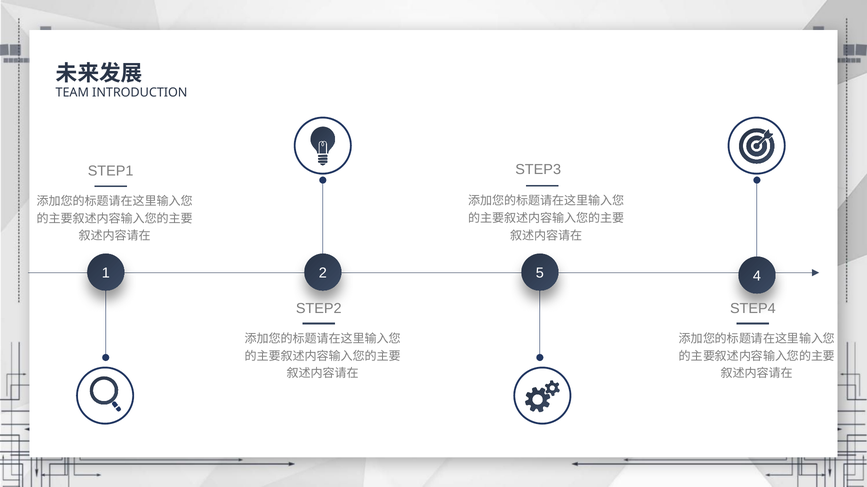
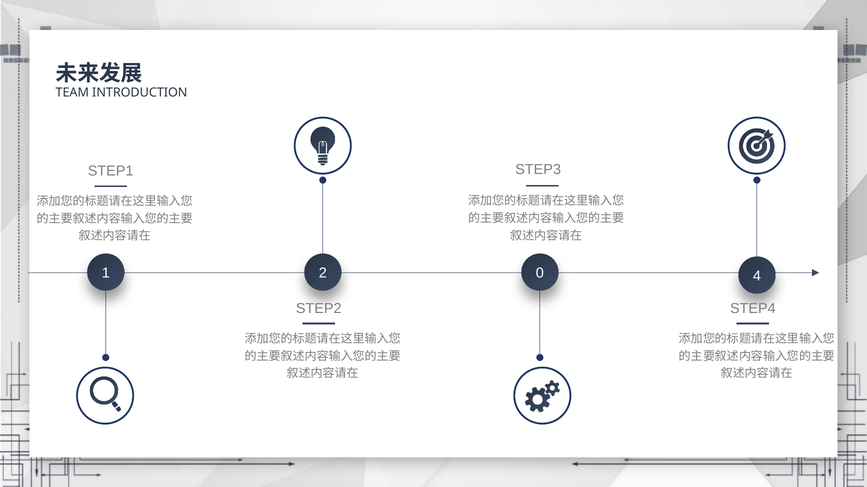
5: 5 -> 0 (540, 273)
